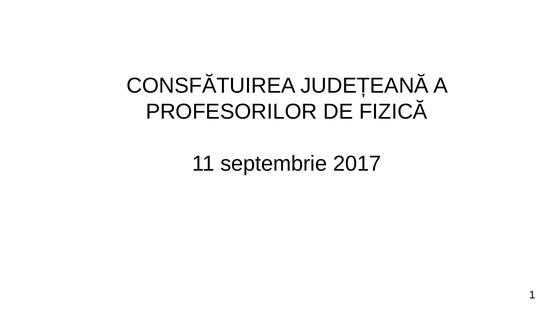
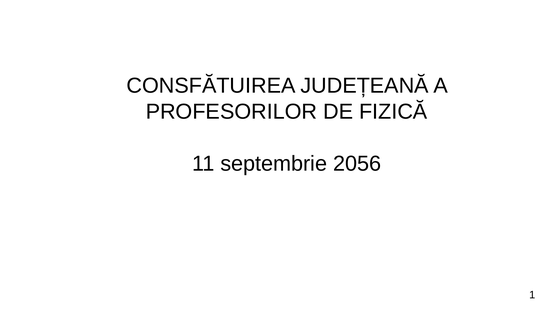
2017: 2017 -> 2056 (357, 163)
